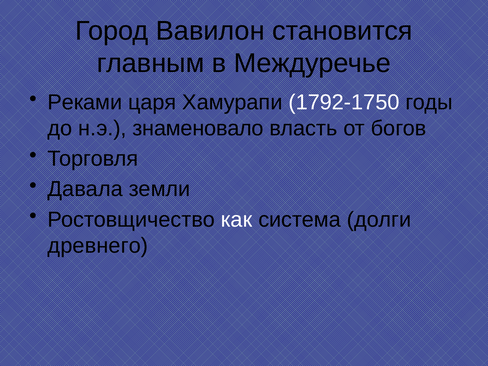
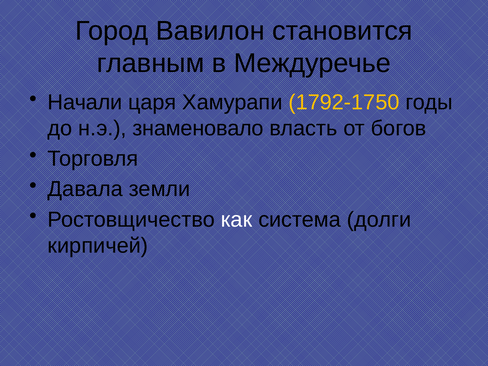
Реками: Реками -> Начали (85, 102)
1792-1750 colour: white -> yellow (344, 102)
древнего: древнего -> кирпичей (98, 246)
